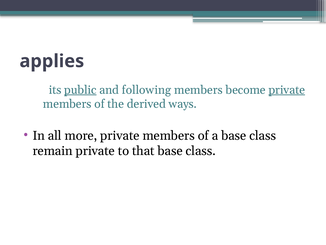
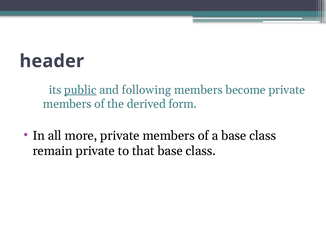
applies: applies -> header (52, 61)
private underline: present -> none (287, 90)
ways: ways -> form (183, 104)
